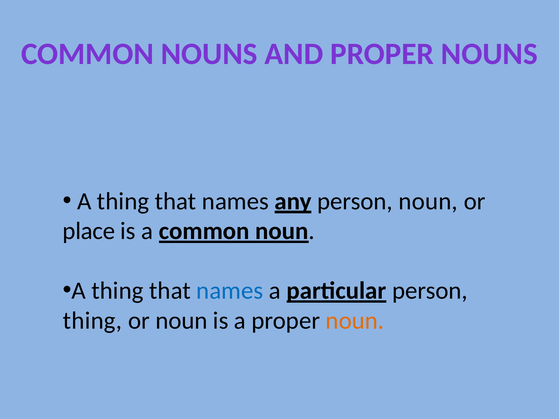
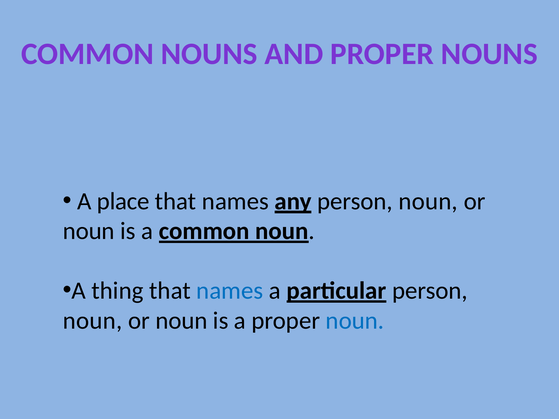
thing: thing -> place (123, 201)
place: place -> noun (89, 231)
thing: thing -> noun (93, 321)
noun colour: orange -> blue (355, 321)
